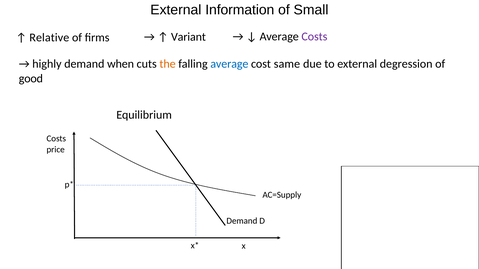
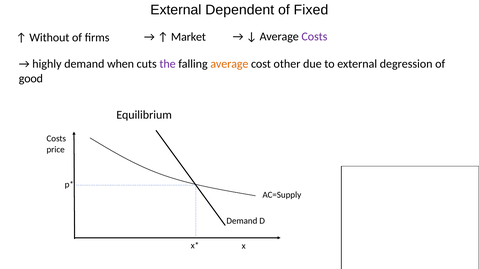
Information: Information -> Dependent (240, 10)
Small: Small -> Fixed (311, 10)
Variant: Variant -> Market (188, 37)
Relative: Relative -> Without (49, 38)
the colour: orange -> purple (168, 64)
average colour: blue -> orange (229, 64)
same: same -> other (287, 64)
